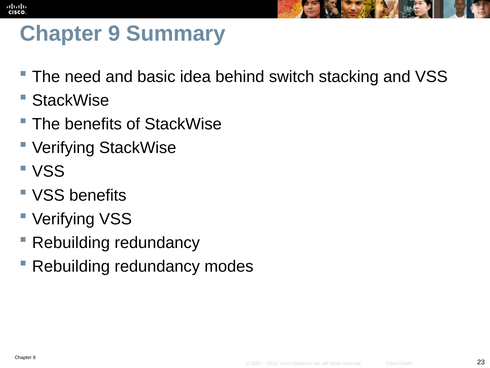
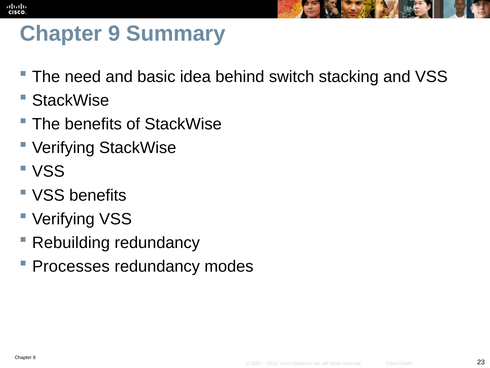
Rebuilding: Rebuilding -> Processes (71, 266)
